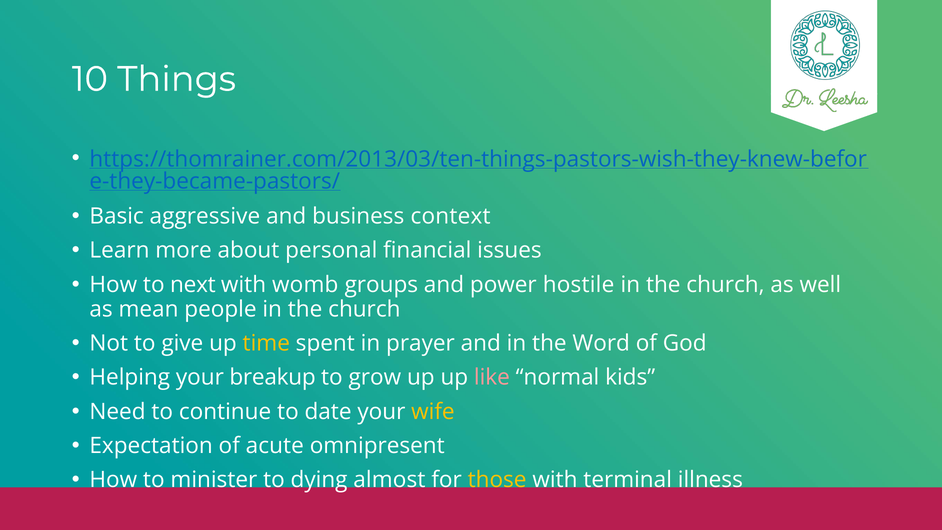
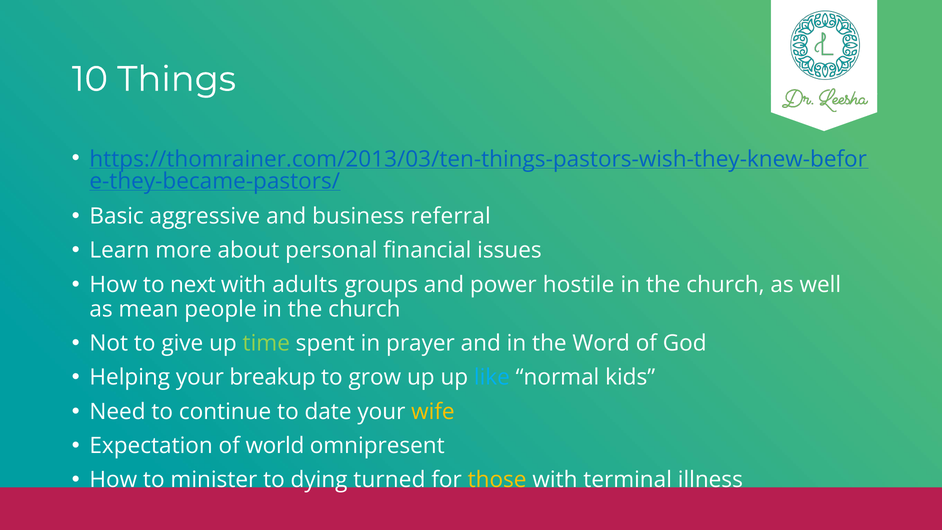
context: context -> referral (451, 216)
womb: womb -> adults (305, 285)
time colour: yellow -> light green (266, 343)
like colour: pink -> light blue (492, 377)
acute: acute -> world (275, 446)
almost: almost -> turned (389, 480)
